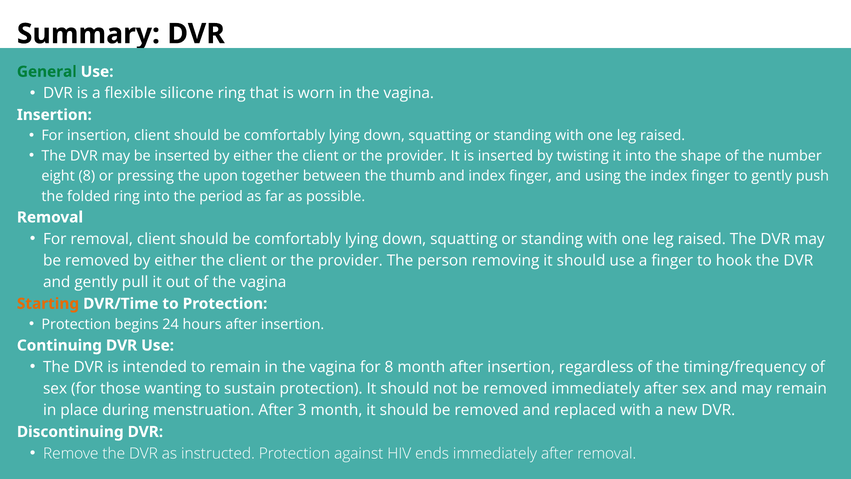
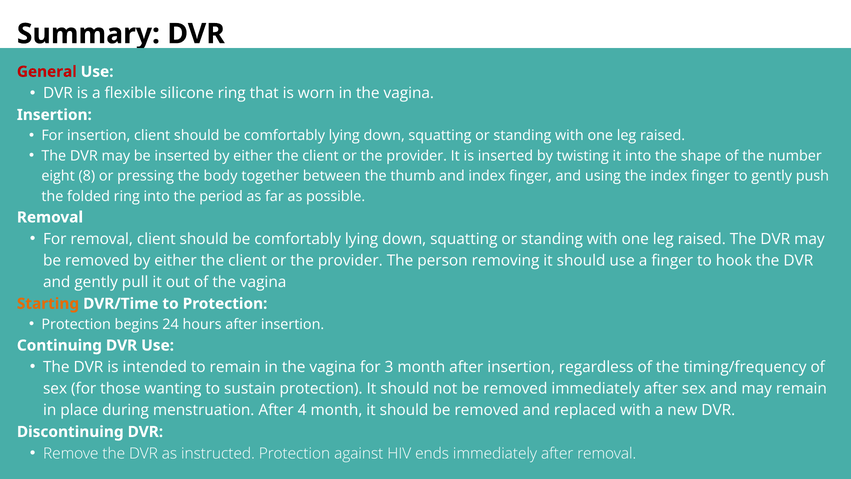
General colour: green -> red (47, 72)
upon: upon -> body (221, 176)
for 8: 8 -> 3 (389, 367)
3: 3 -> 4 (302, 410)
